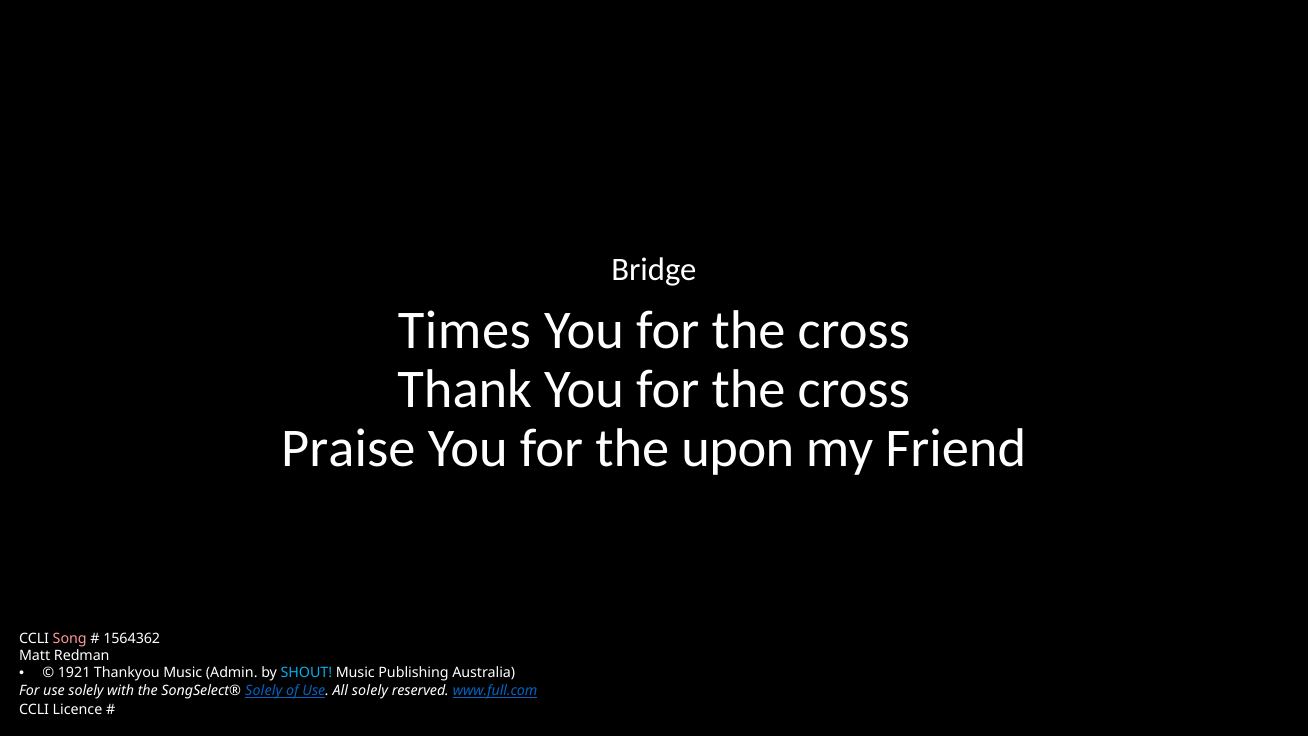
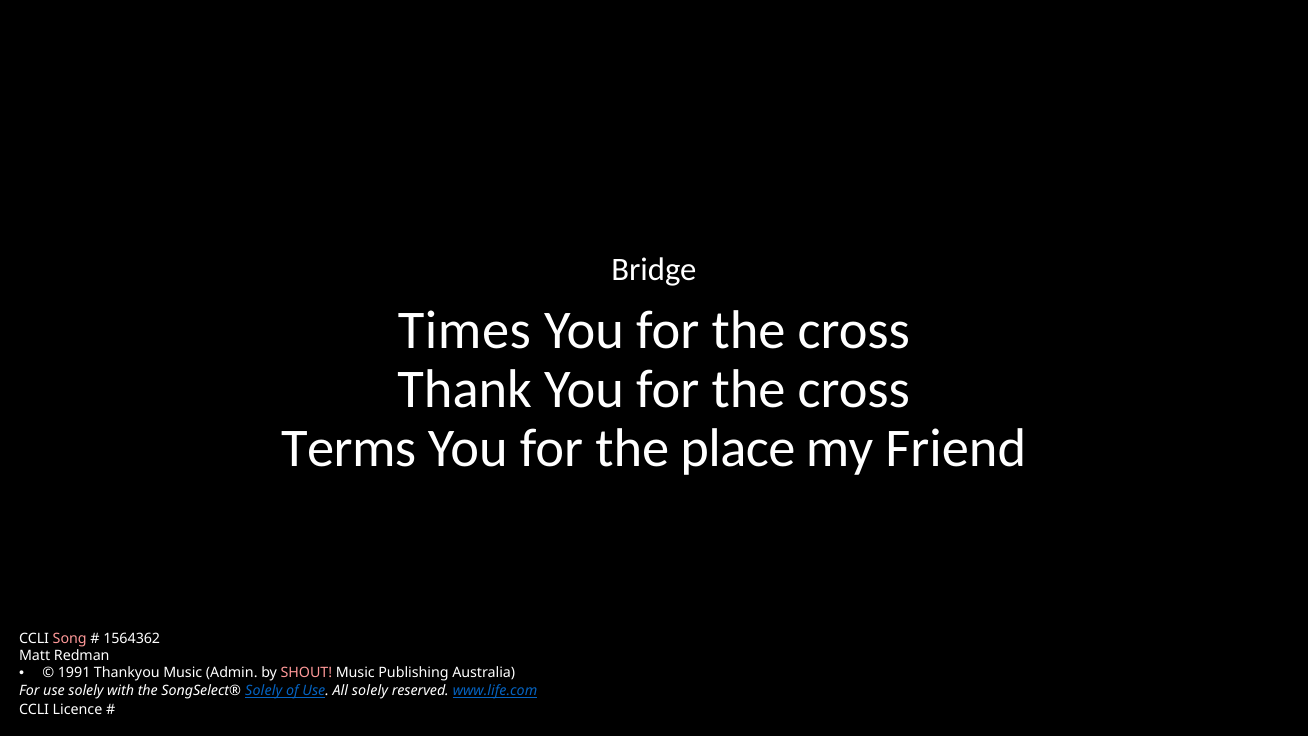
Praise: Praise -> Terms (349, 448)
upon: upon -> place (738, 448)
1921: 1921 -> 1991 (74, 673)
SHOUT colour: light blue -> pink (306, 673)
www.full.com: www.full.com -> www.life.com (495, 690)
